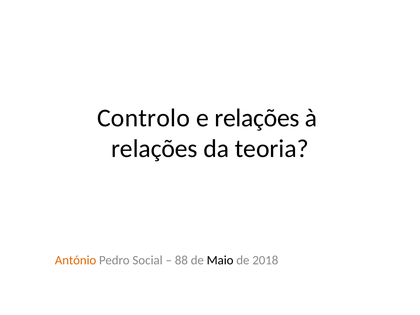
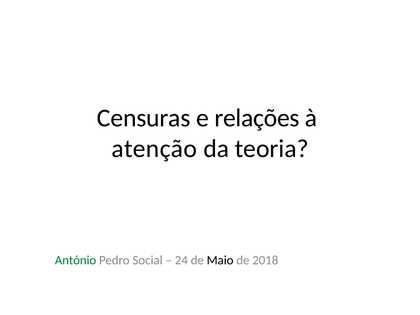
Controlo: Controlo -> Censuras (144, 118)
relações: relações -> atenção (154, 149)
António colour: orange -> green (76, 260)
88: 88 -> 24 (181, 260)
